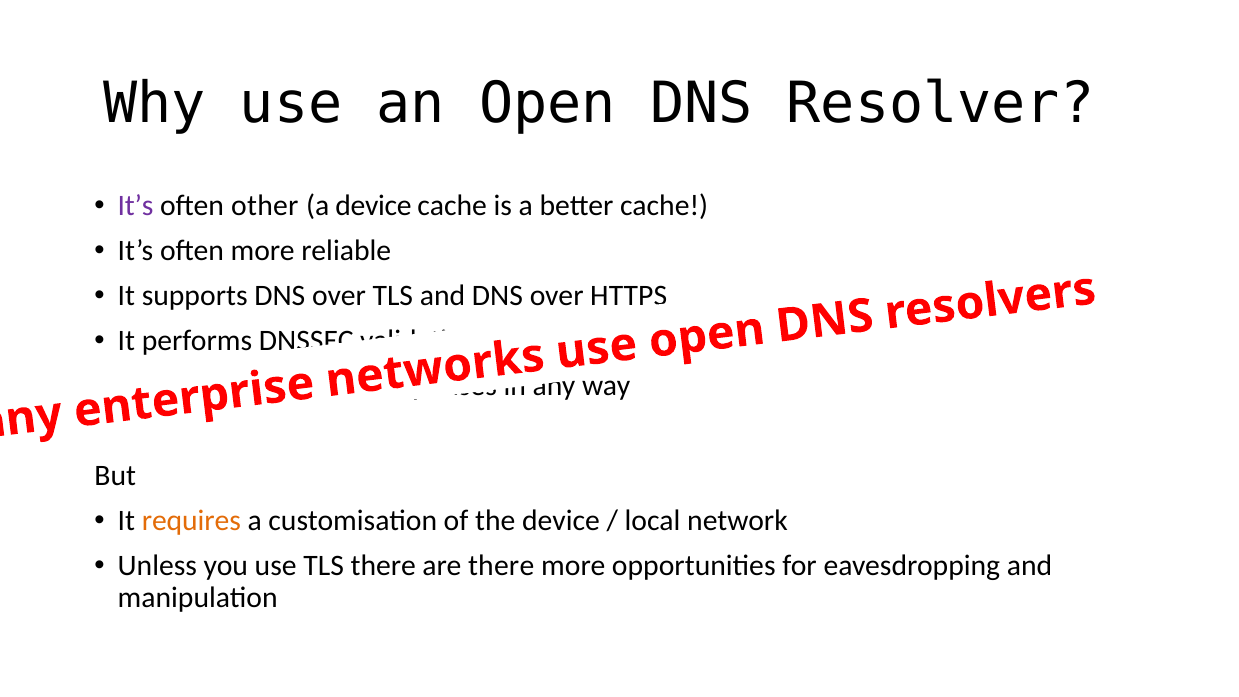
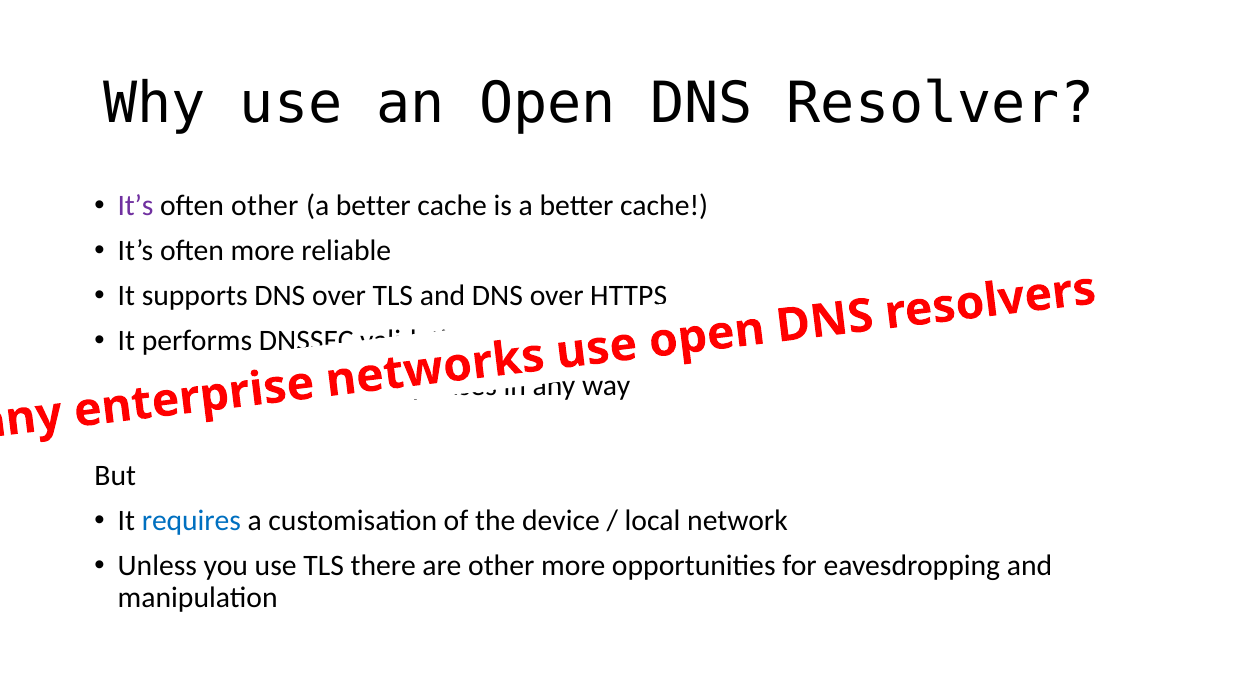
device: device -> better (373, 206)
requires colour: orange -> blue (191, 521)
are there: there -> other (501, 566)
